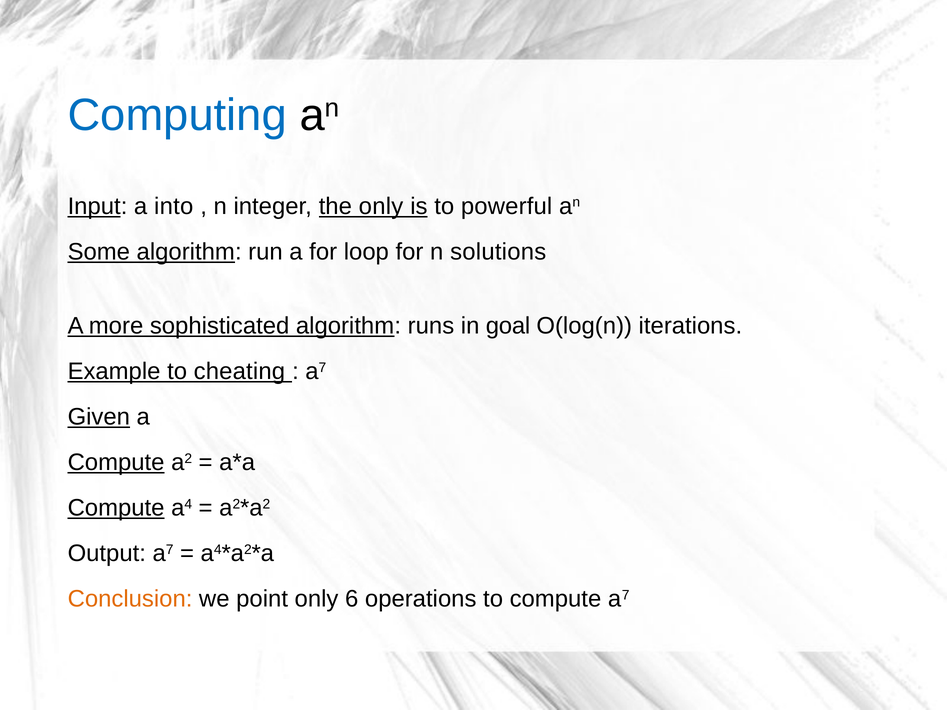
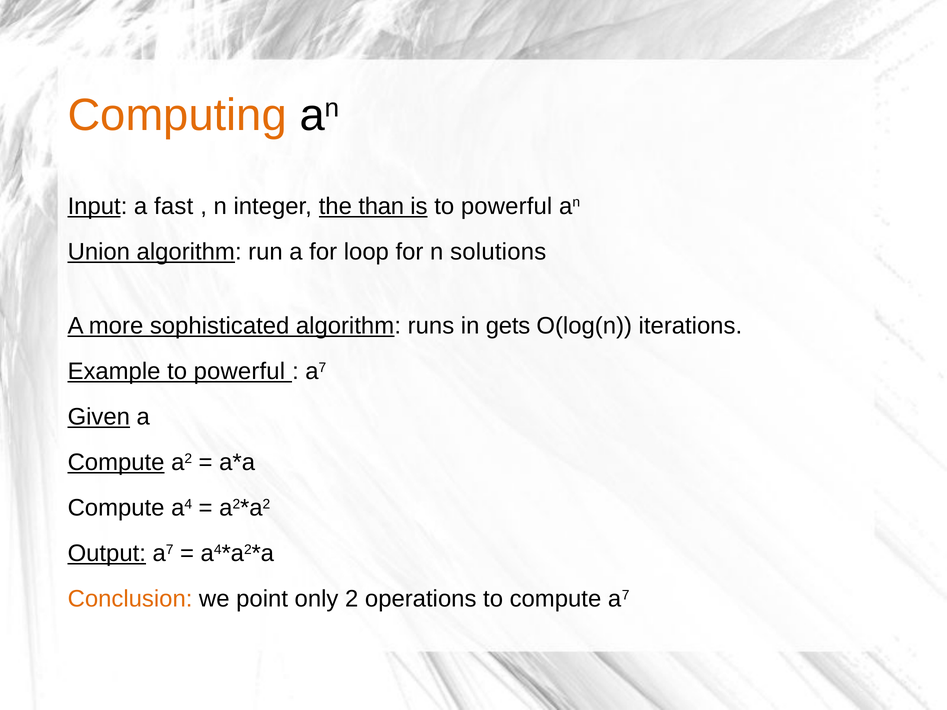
Computing colour: blue -> orange (177, 115)
into: into -> fast (174, 206)
the only: only -> than (381, 206)
Some: Some -> Union (99, 252)
goal: goal -> gets (508, 326)
Example to cheating: cheating -> powerful (239, 371)
Compute underline: present -> none (116, 508)
Output underline: none -> present (107, 554)
6: 6 -> 2 (352, 599)
